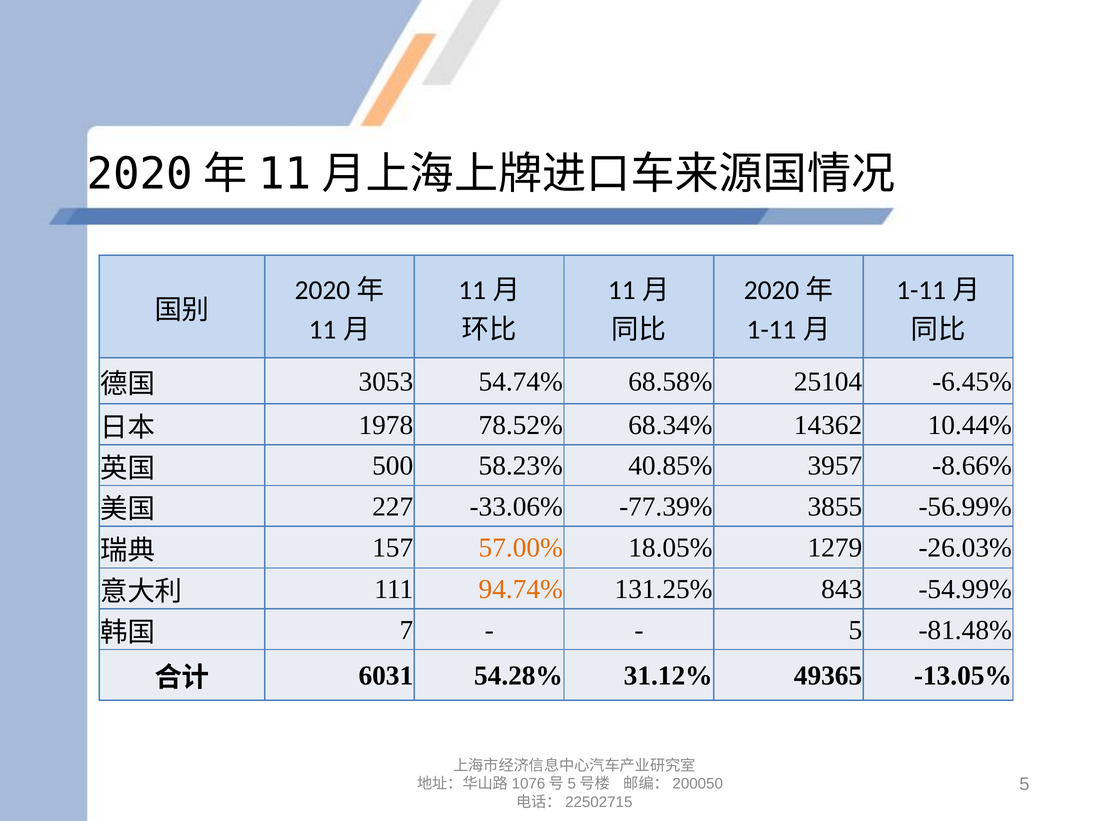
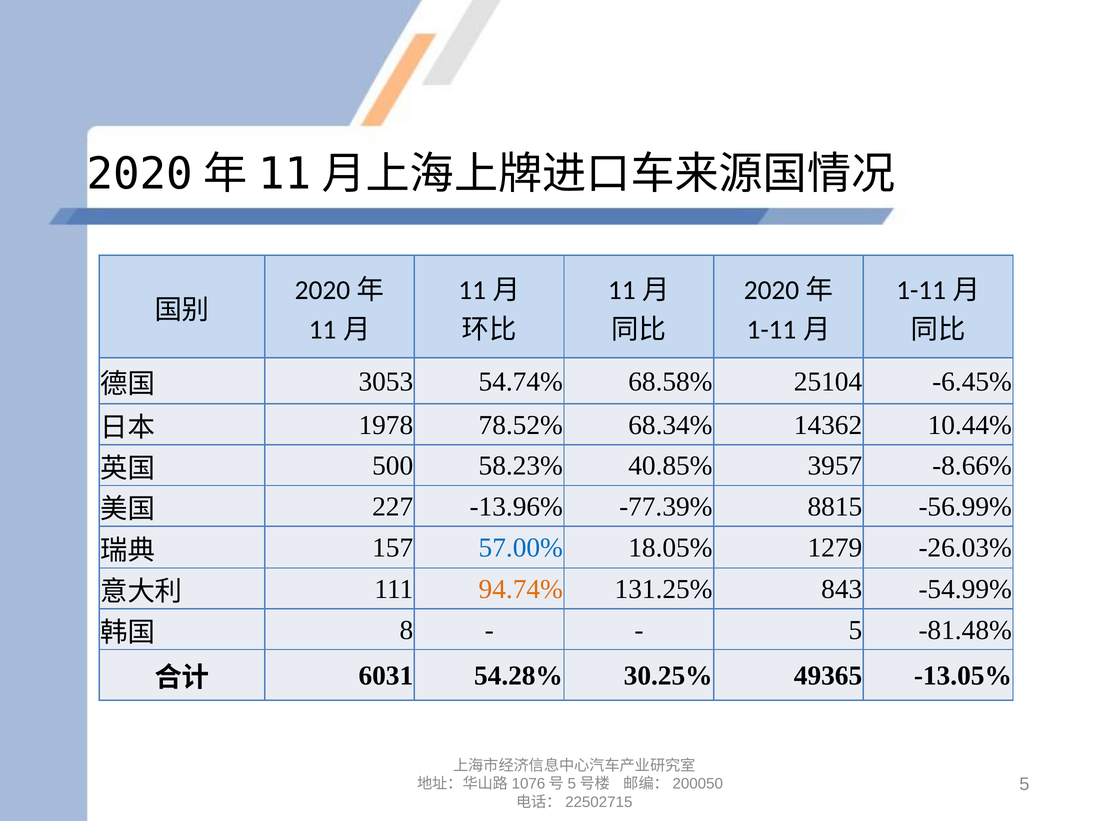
-33.06%: -33.06% -> -13.96% (516, 507)
3855: 3855 -> 8815 (835, 507)
57.00% colour: orange -> blue (521, 548)
7: 7 -> 8 (406, 630)
31.12%: 31.12% -> 30.25% (668, 676)
